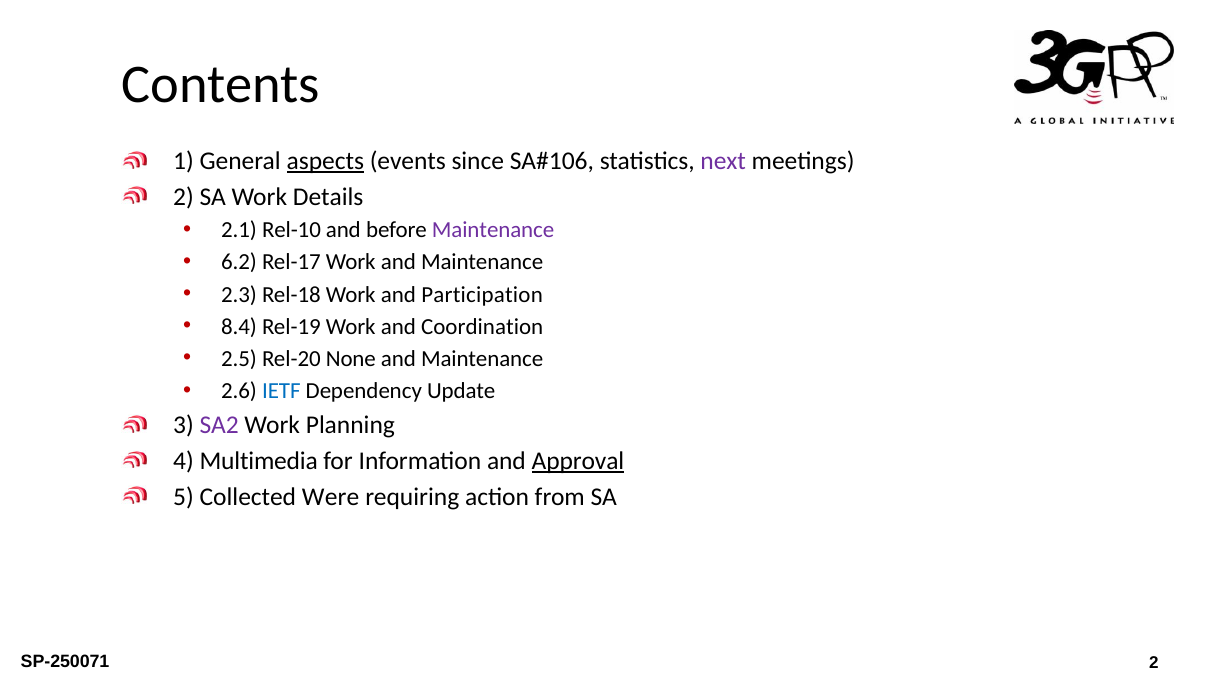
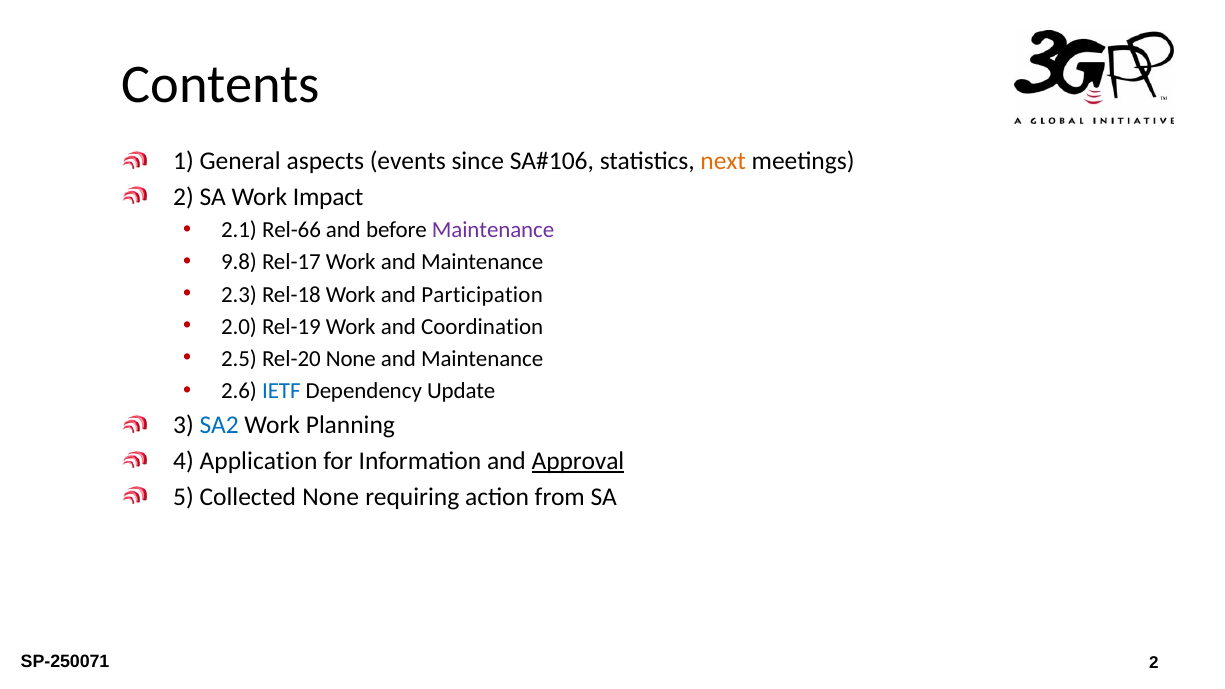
aspects underline: present -> none (325, 161)
next colour: purple -> orange (723, 161)
Details: Details -> Impact (328, 197)
Rel-10: Rel-10 -> Rel-66 (291, 230)
6.2: 6.2 -> 9.8 (239, 262)
8.4: 8.4 -> 2.0 (239, 327)
SA2 colour: purple -> blue (219, 425)
Multimedia: Multimedia -> Application (259, 461)
Collected Were: Were -> None (331, 497)
